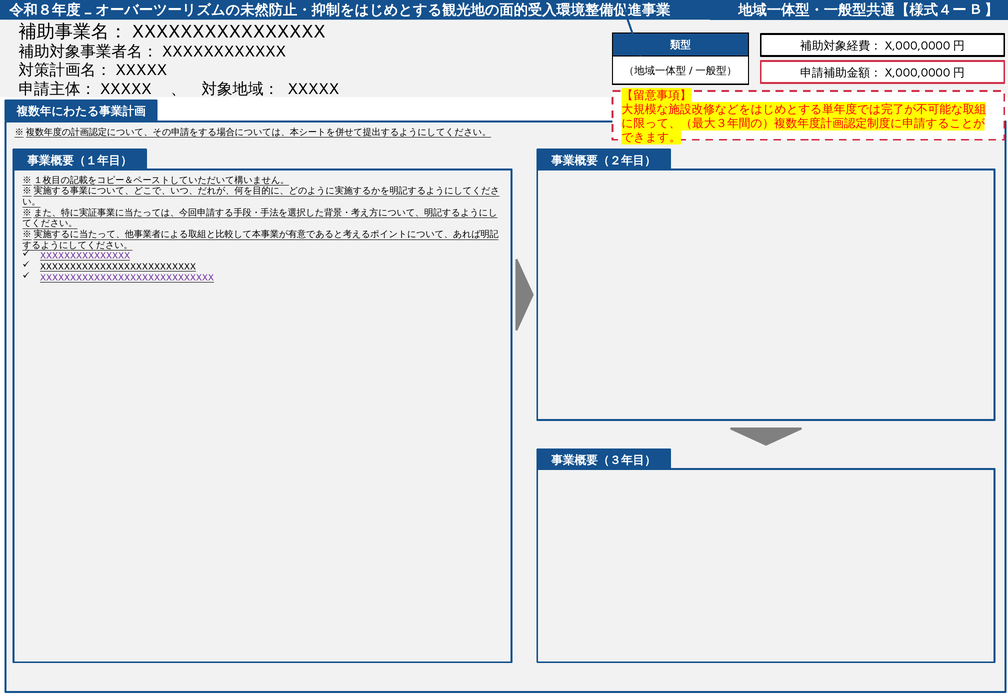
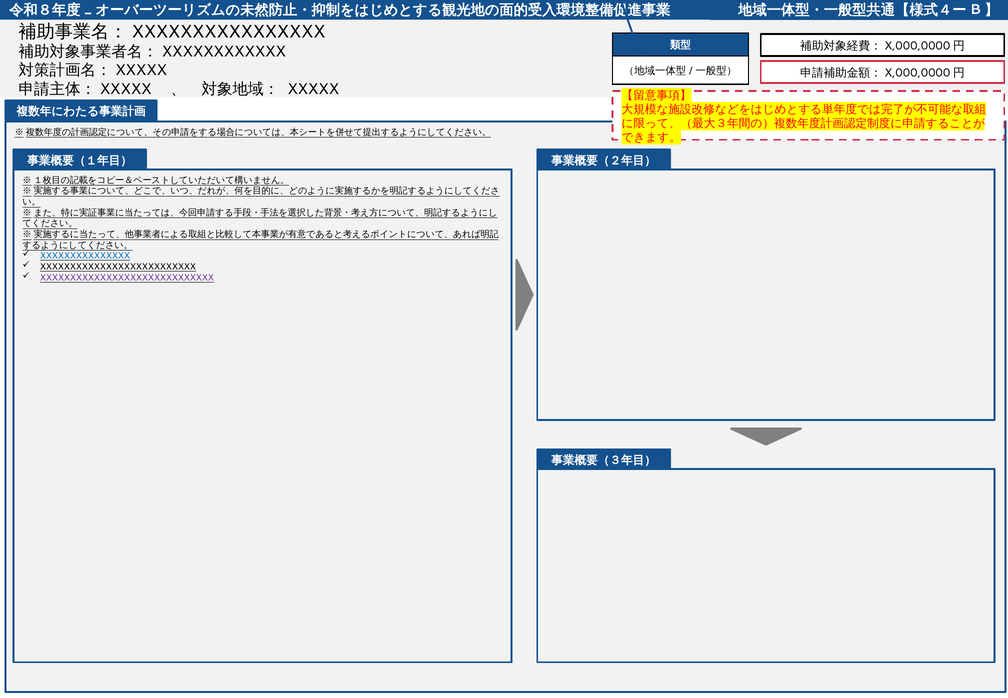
XXXXXXXXXXXXXXX colour: purple -> blue (85, 256)
